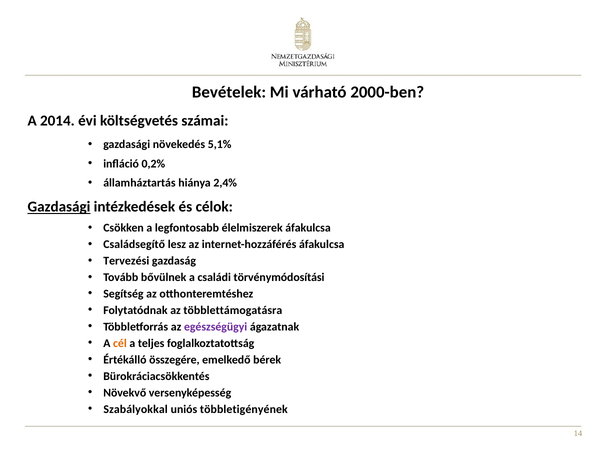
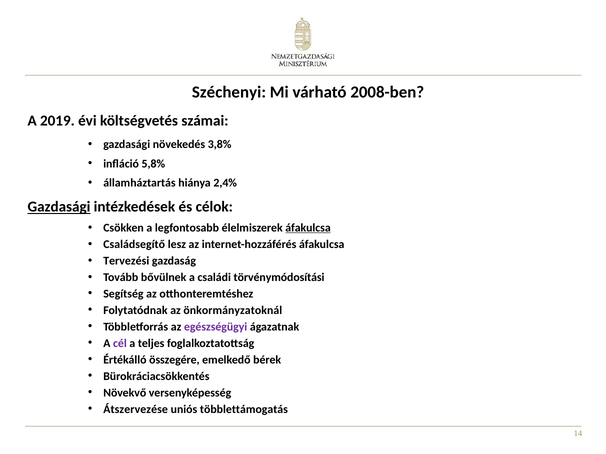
Bevételek: Bevételek -> Széchenyi (229, 92)
2000-ben: 2000-ben -> 2008-ben (387, 92)
2014: 2014 -> 2019 (57, 121)
5,1%: 5,1% -> 3,8% (220, 145)
0,2%: 0,2% -> 5,8% (153, 164)
áfakulcsa underline: none -> present (308, 228)
többlettámogatásra: többlettámogatásra -> önkormányzatoknál (233, 311)
cél colour: orange -> purple (120, 344)
Szabályokkal: Szabályokkal -> Átszervezése (136, 410)
többletigényének: többletigényének -> többlettámogatás (244, 410)
